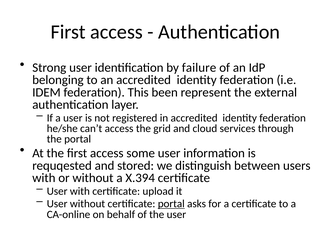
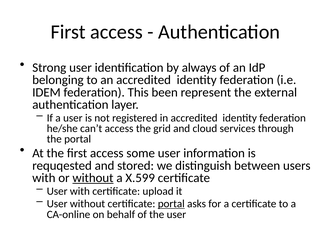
failure: failure -> always (199, 68)
without underline: none -> present (93, 178)
X.394: X.394 -> X.599 (140, 178)
